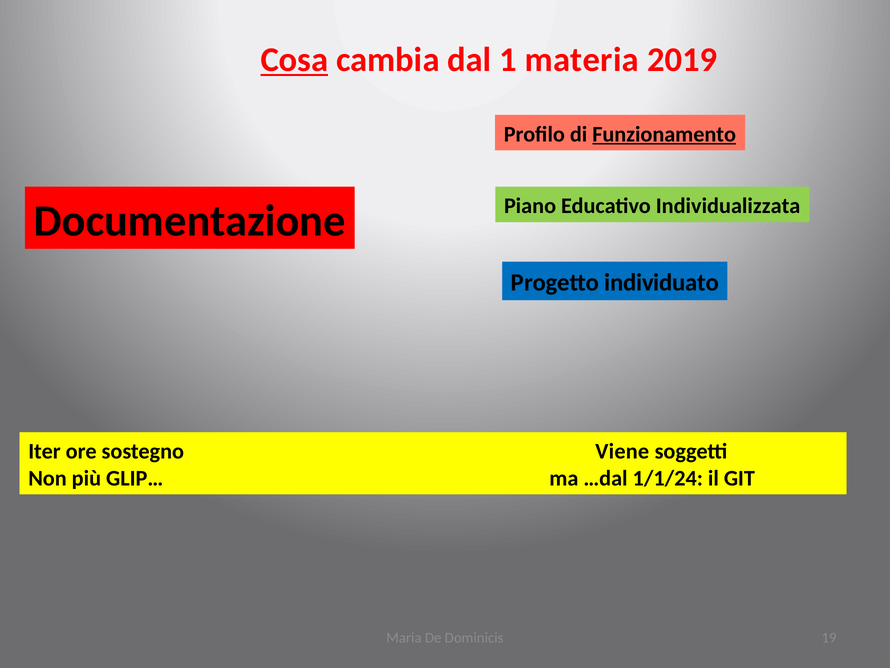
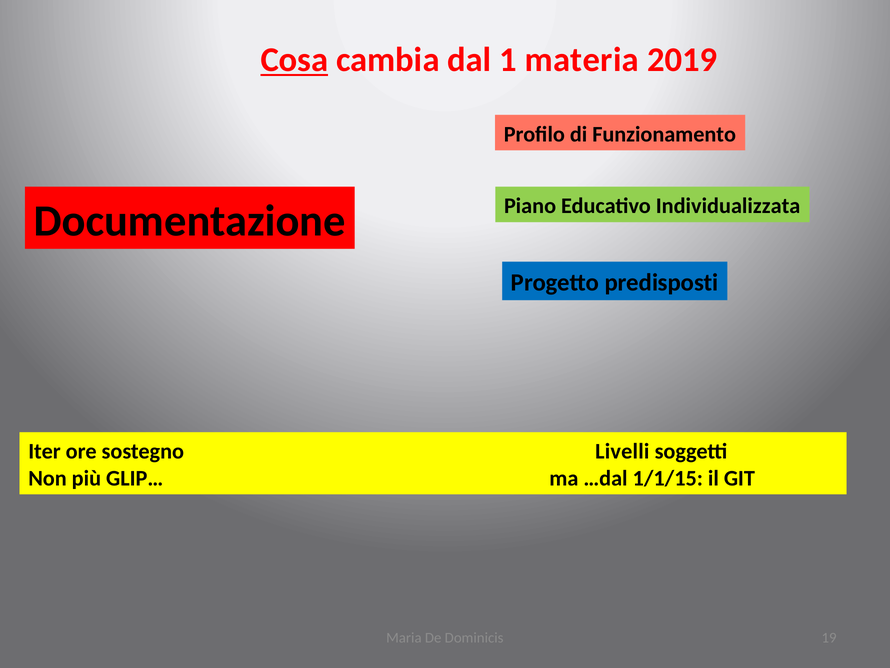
Funzionamento underline: present -> none (664, 134)
individuato: individuato -> predisposti (662, 282)
Viene: Viene -> Livelli (622, 451)
1/1/24: 1/1/24 -> 1/1/15 (668, 478)
